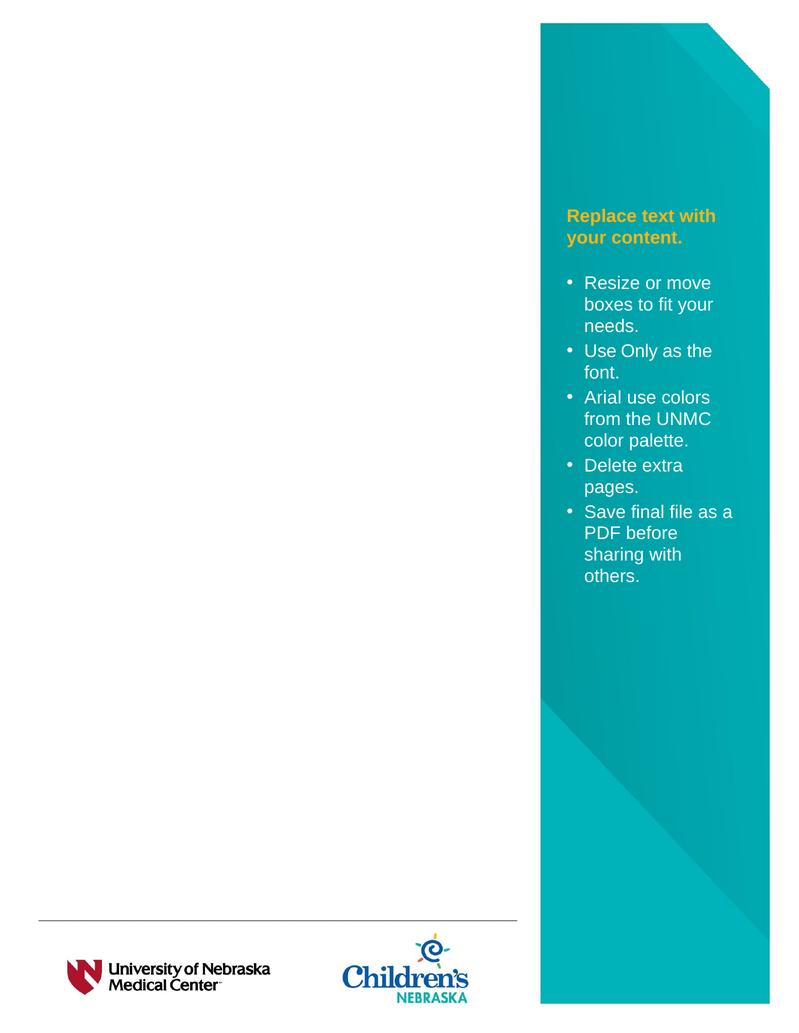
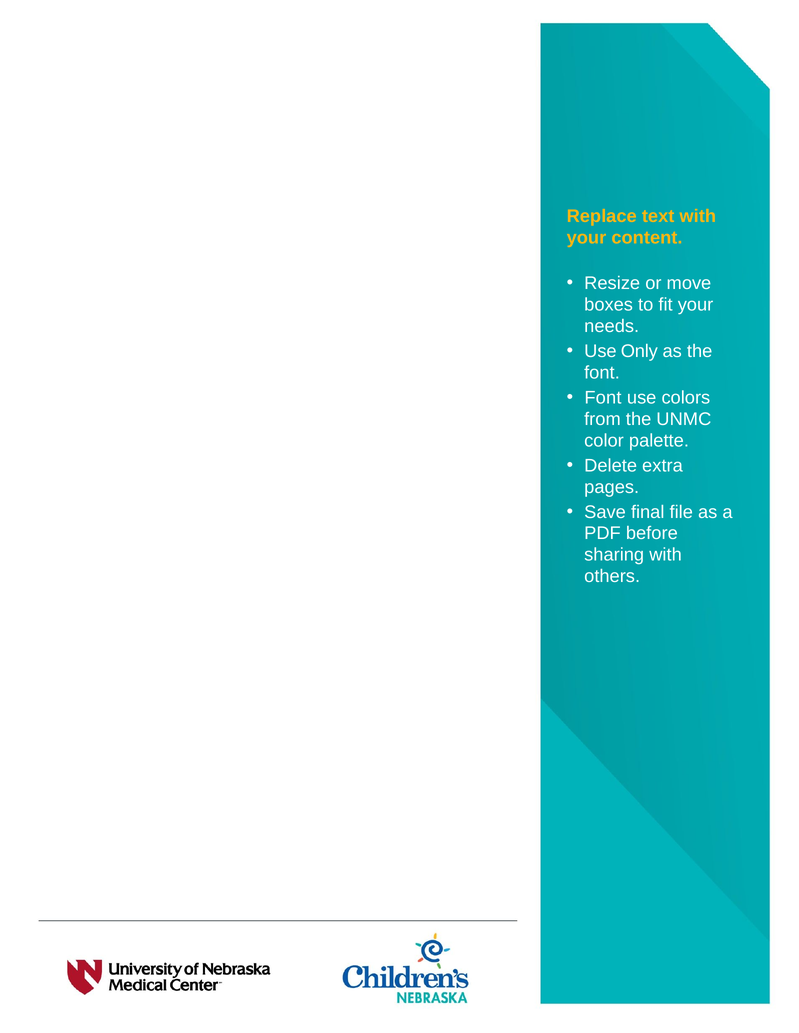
Arial: Arial -> Font (603, 398)
